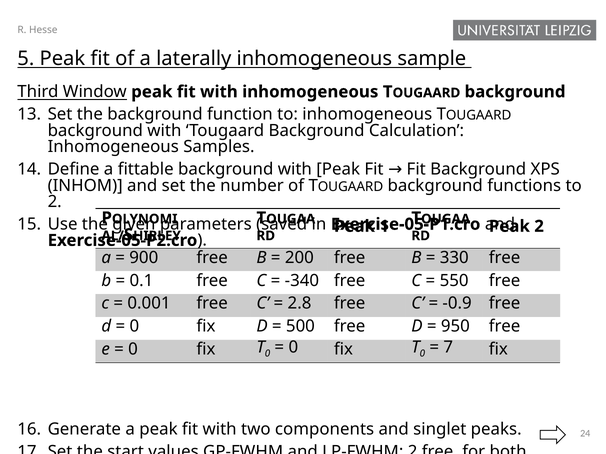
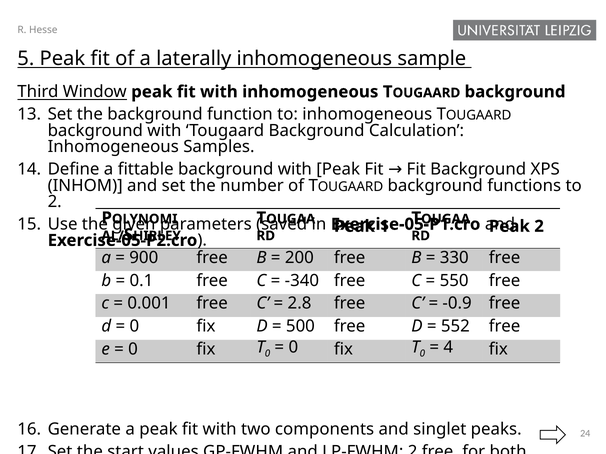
950: 950 -> 552 (455, 327)
7: 7 -> 4 (448, 347)
